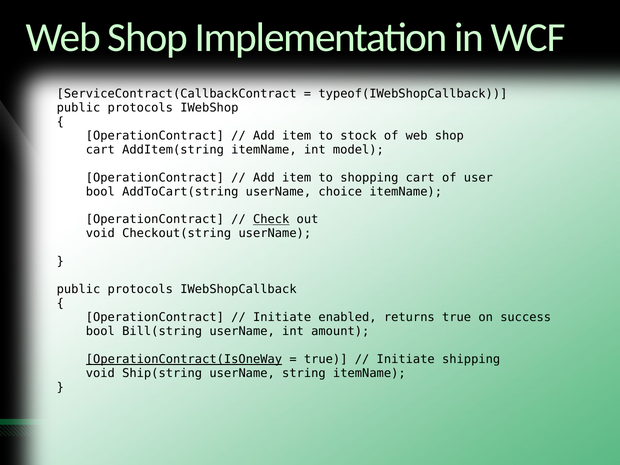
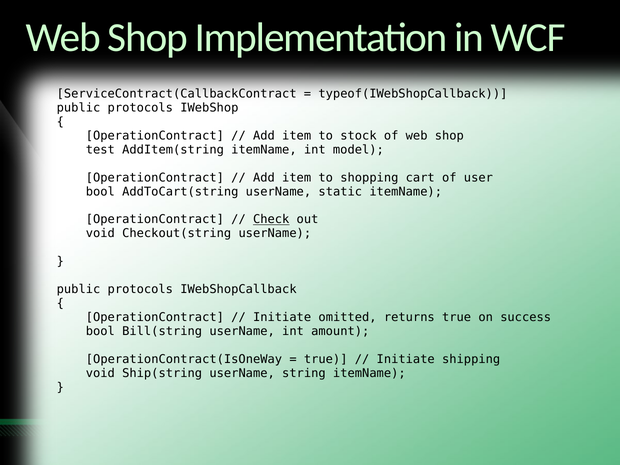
cart: cart -> test (100, 150)
choice: choice -> static (340, 192)
enabled: enabled -> omitted (348, 317)
OperationContract(IsOneWay underline: present -> none (184, 359)
